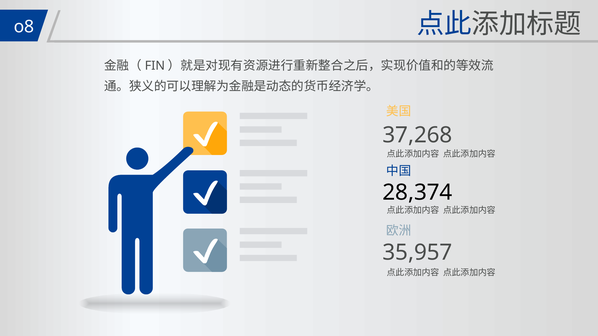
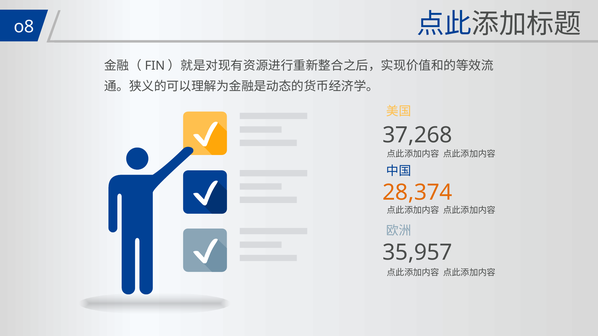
28,374 colour: black -> orange (417, 193)
